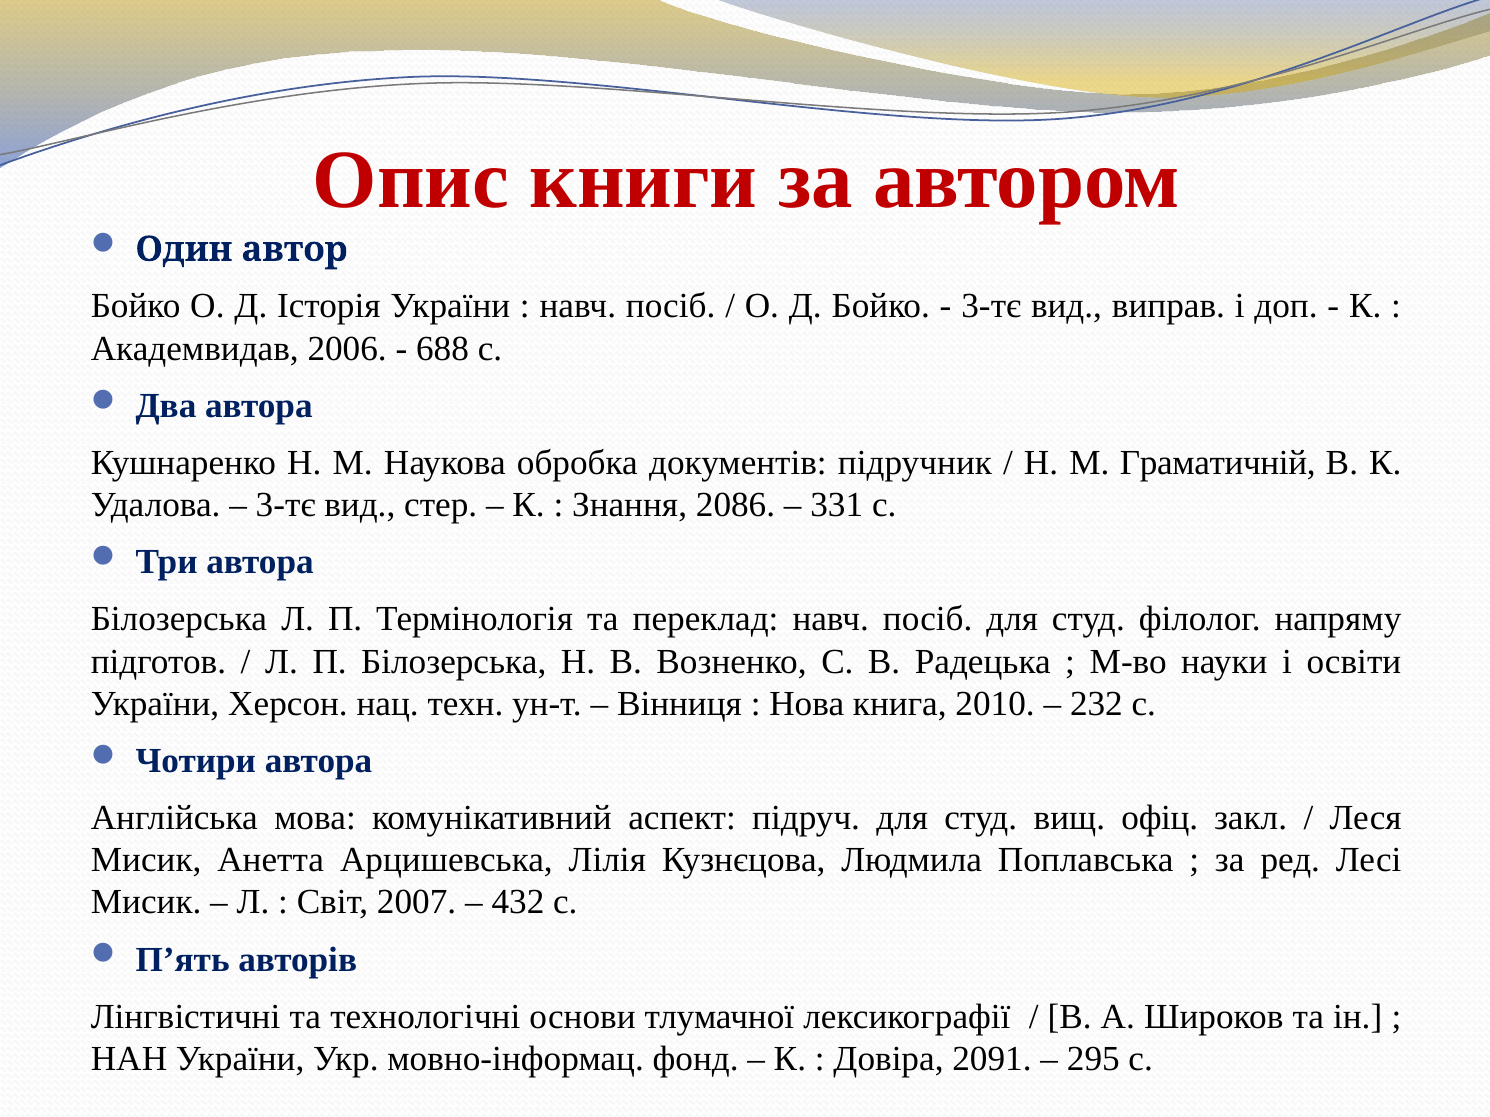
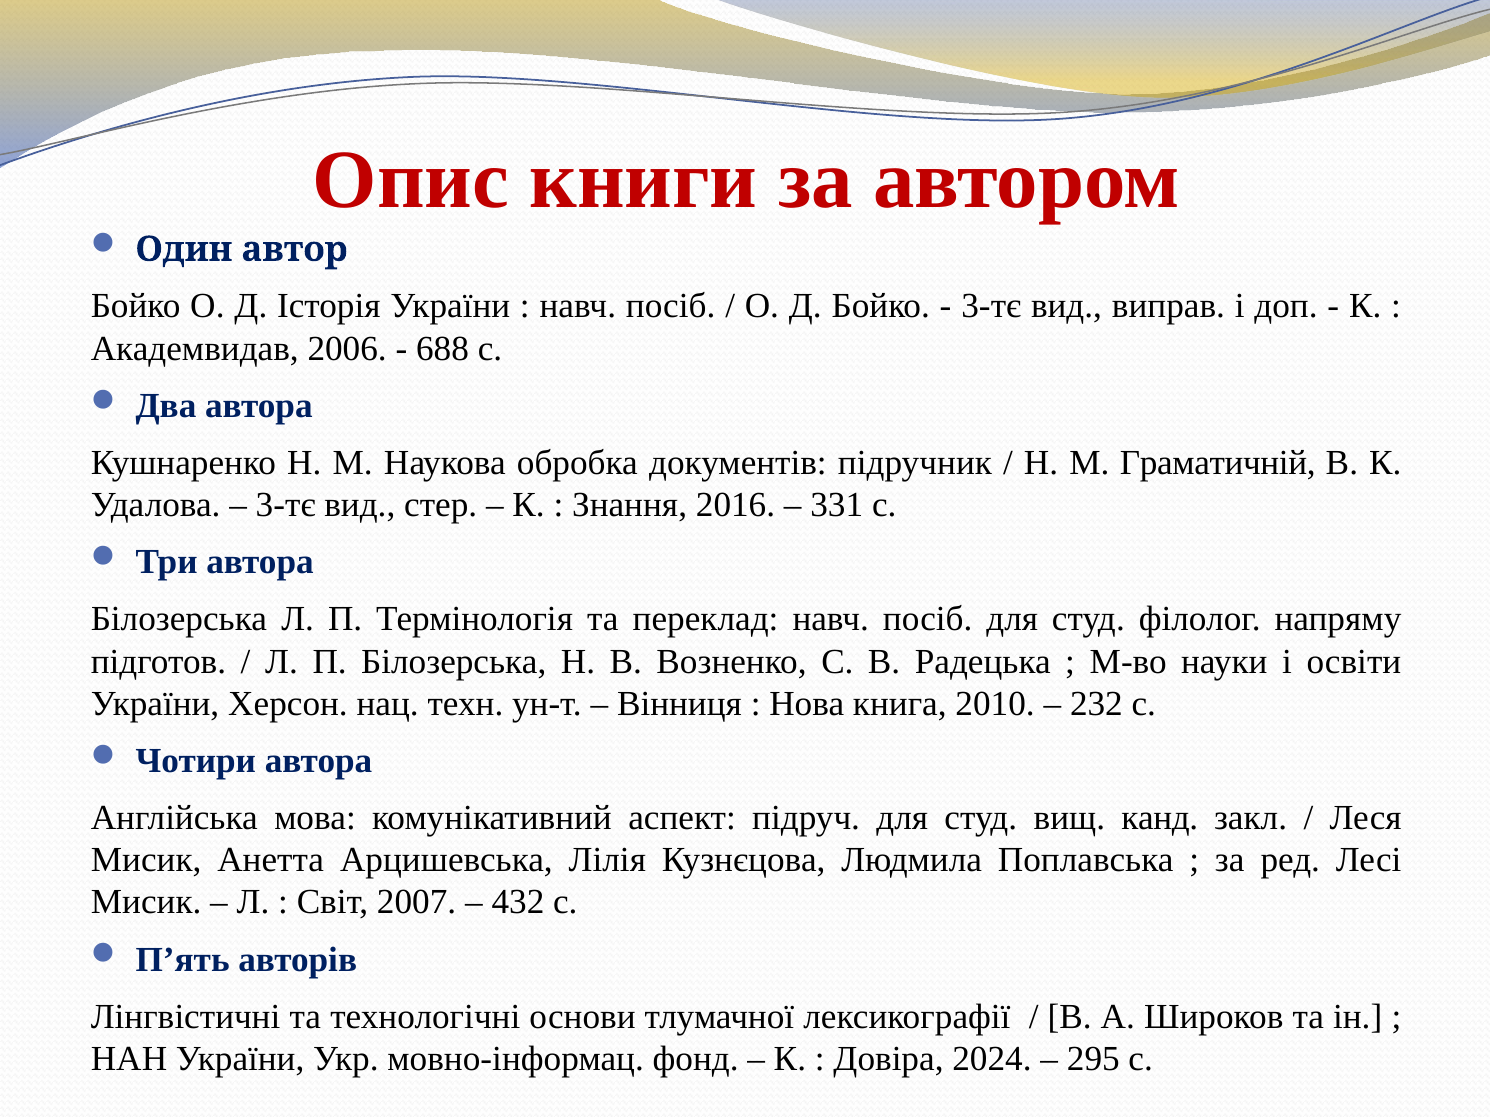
2086: 2086 -> 2016 (736, 505)
офіц: офіц -> канд (1160, 818)
2091: 2091 -> 2024 (992, 1059)
